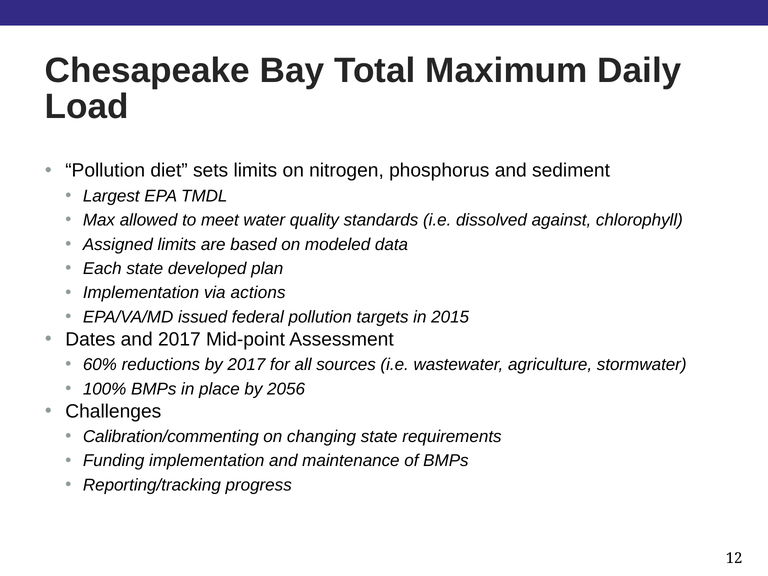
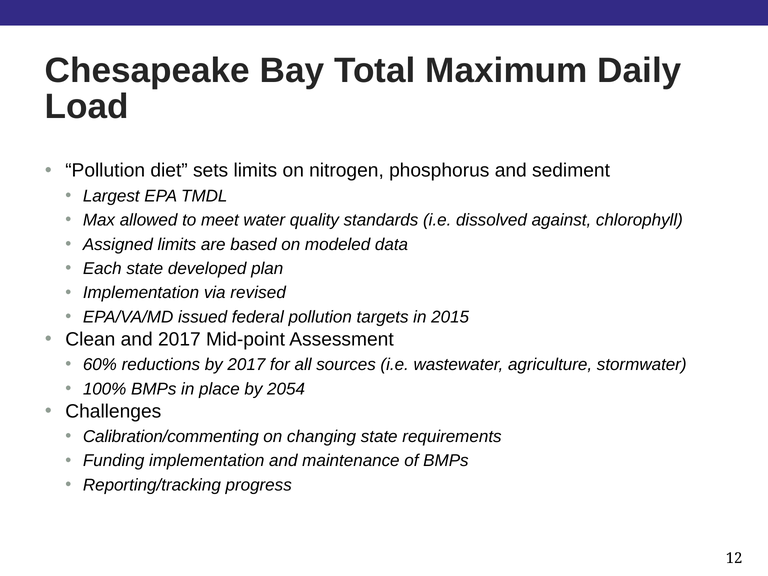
actions: actions -> revised (258, 293)
Dates: Dates -> Clean (90, 339)
2056: 2056 -> 2054 (286, 389)
